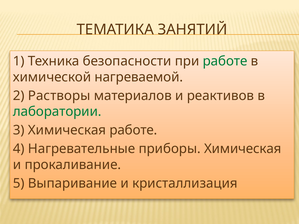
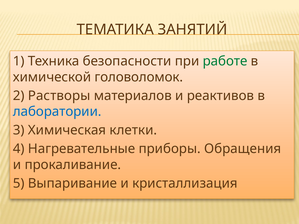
нагреваемой: нагреваемой -> головоломок (139, 77)
лаборатории colour: green -> blue (57, 112)
Химическая работе: работе -> клетки (133, 130)
приборы Химическая: Химическая -> Обращения (243, 149)
